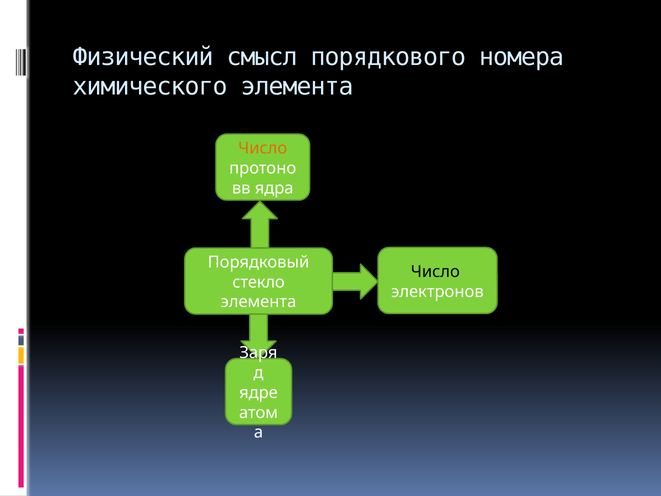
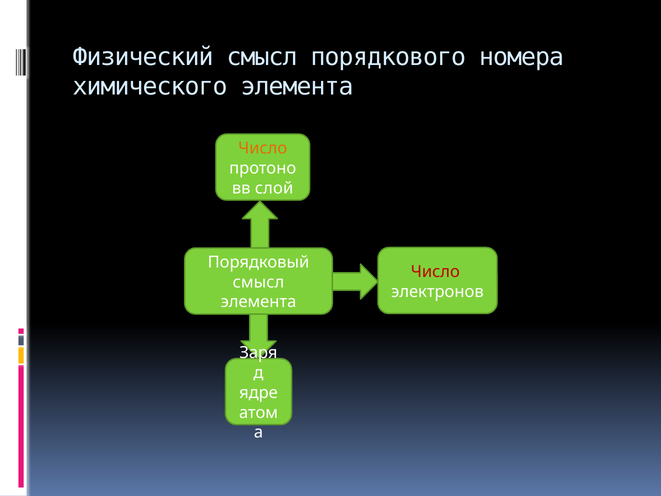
ядра: ядра -> слой (274, 188)
Число colour: black -> red (435, 272)
стекло: стекло -> смысл (258, 282)
